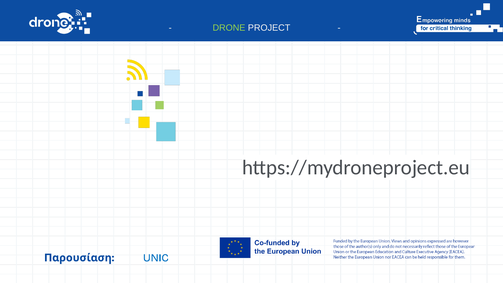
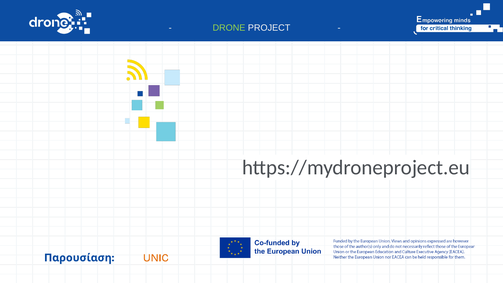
UNIC colour: blue -> orange (156, 258)
